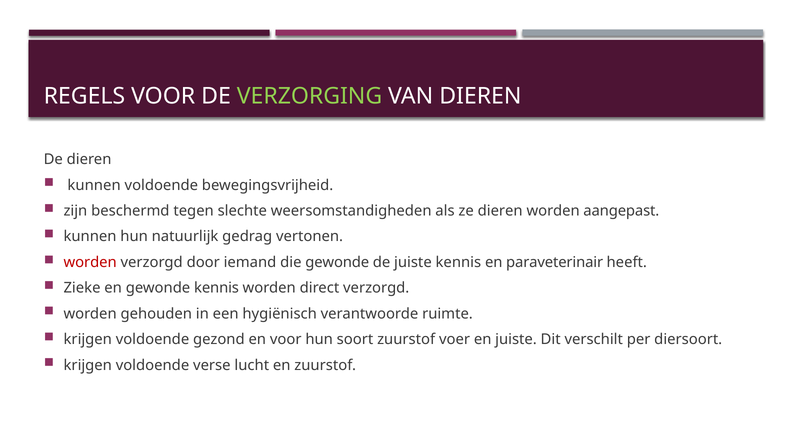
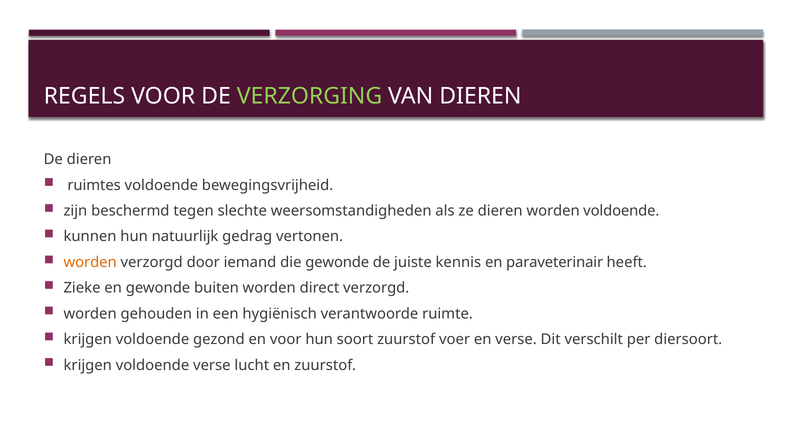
kunnen: kunnen -> ruimtes (94, 185)
worden aangepast: aangepast -> voldoende (621, 211)
worden colour: red -> orange (90, 263)
gewonde kennis: kennis -> buiten (217, 288)
en juiste: juiste -> verse (516, 340)
